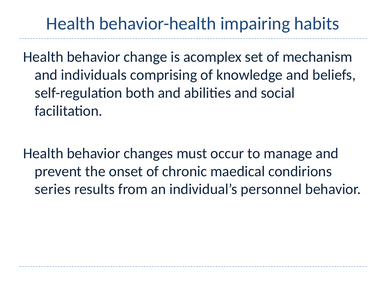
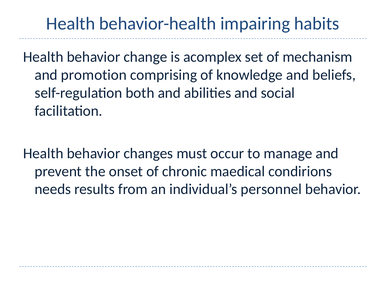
individuals: individuals -> promotion (94, 75)
series: series -> needs (53, 190)
